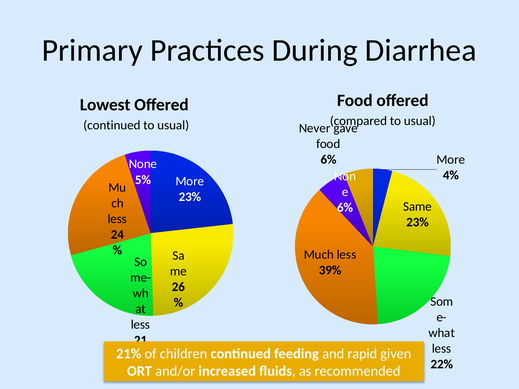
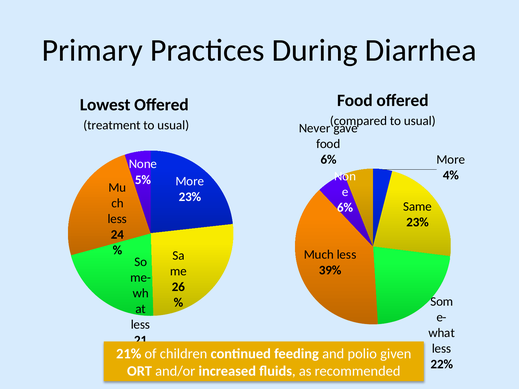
continued: continued -> treatment (112, 125)
rapid: rapid -> polio (362, 354)
